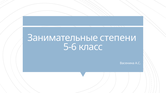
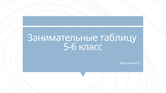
степени: степени -> таблицу (118, 38)
